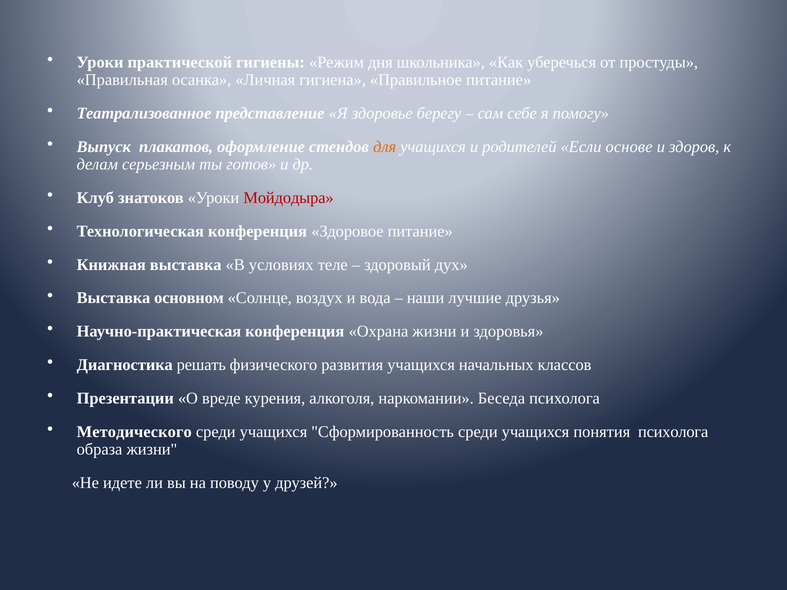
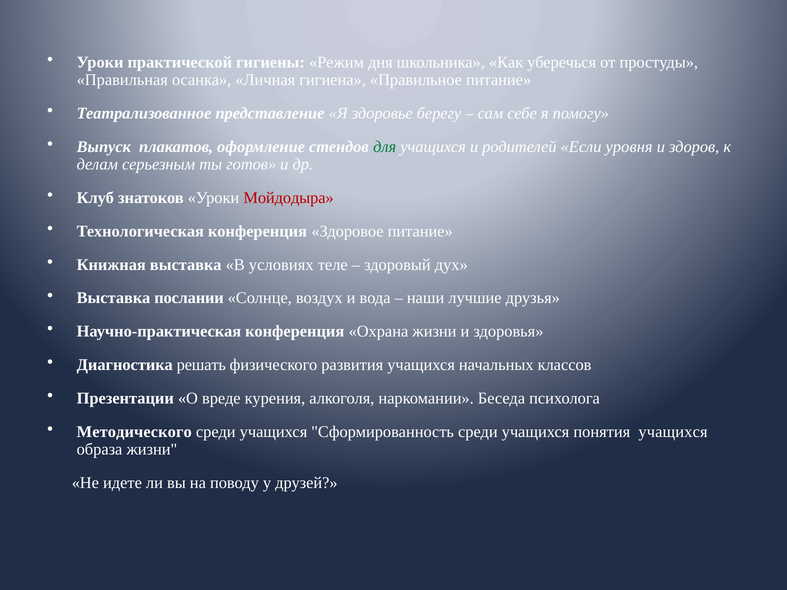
для colour: orange -> green (385, 147)
основе: основе -> уровня (629, 147)
основном: основном -> послании (189, 298)
понятия психолога: психолога -> учащихся (673, 432)
